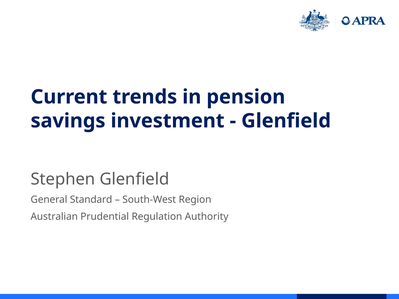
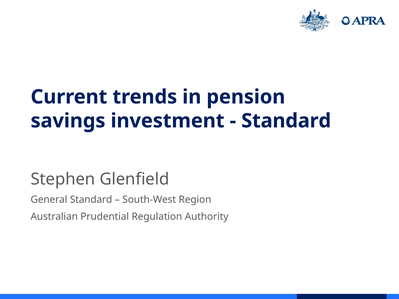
Glenfield: Glenfield -> Standard (286, 121)
